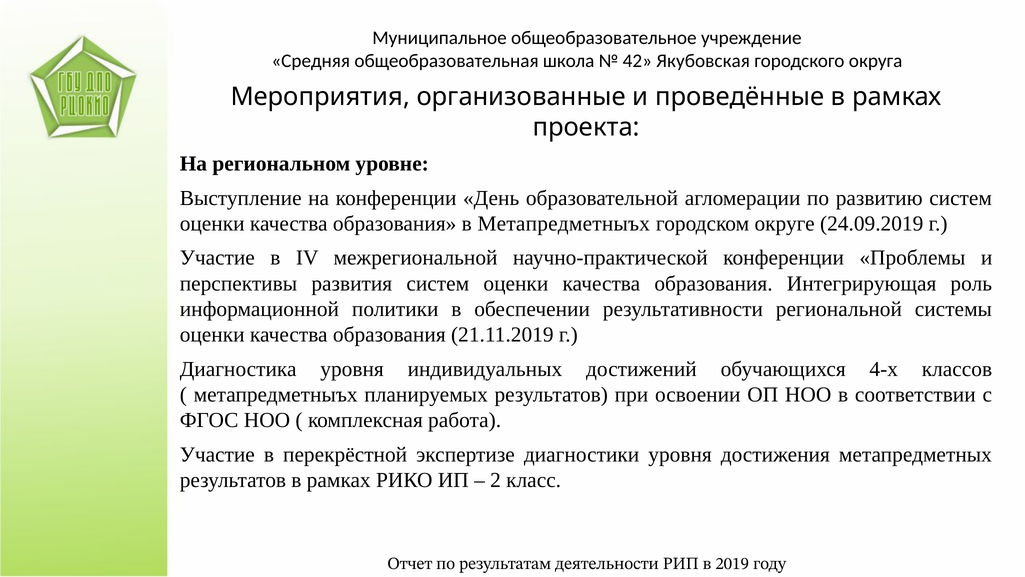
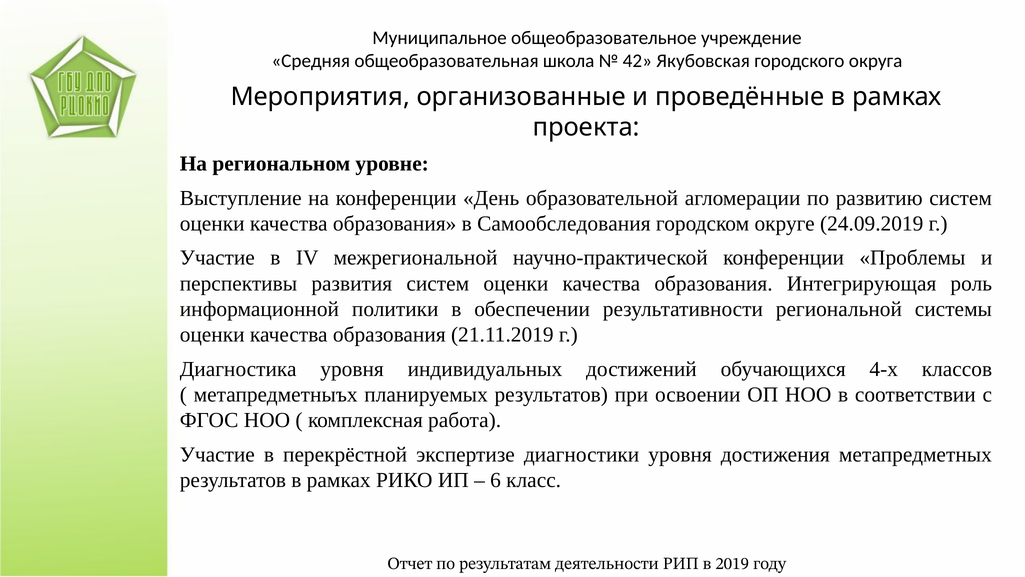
в Метапредметныъх: Метапредметныъх -> Самообследования (564, 224)
2: 2 -> 6 (496, 480)
